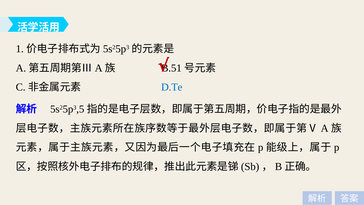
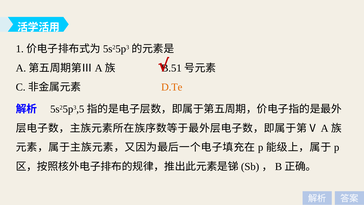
D.Te colour: blue -> orange (172, 87)
